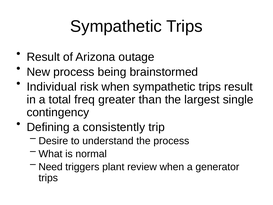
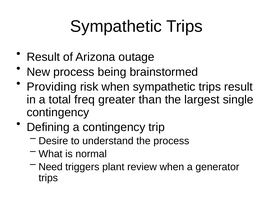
Individual: Individual -> Providing (52, 87)
a consistently: consistently -> contingency (114, 127)
